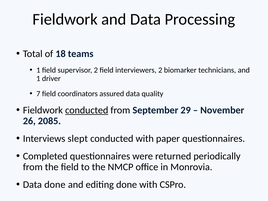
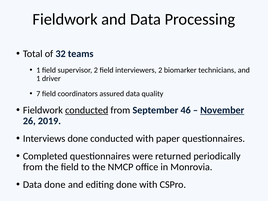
18: 18 -> 32 (61, 54)
29: 29 -> 46 (186, 110)
November underline: none -> present (222, 110)
2085: 2085 -> 2019 (49, 121)
Interviews slept: slept -> done (78, 139)
